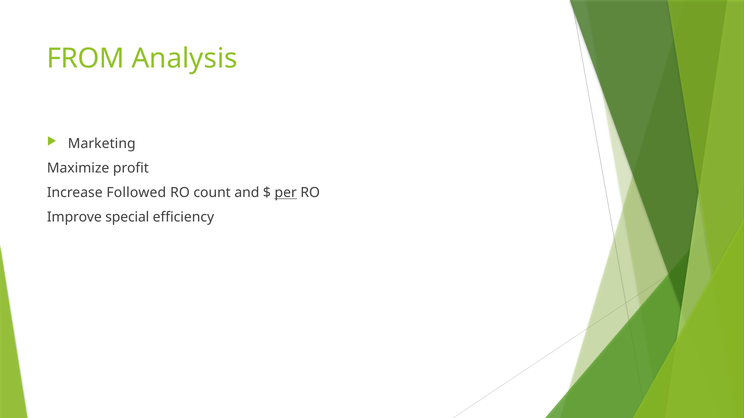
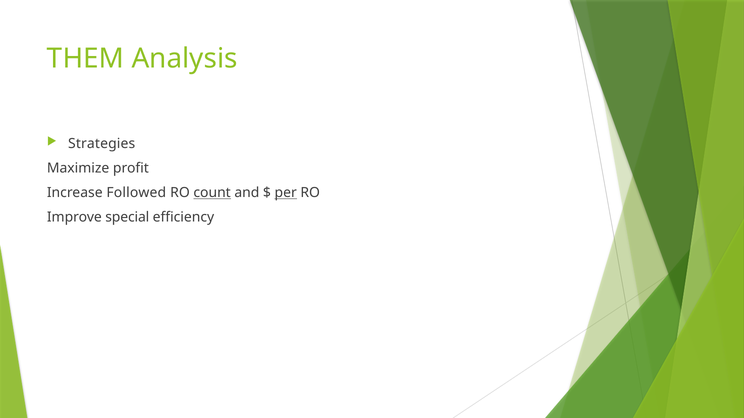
FROM: FROM -> THEM (86, 59)
Marketing: Marketing -> Strategies (102, 144)
count underline: none -> present (212, 193)
